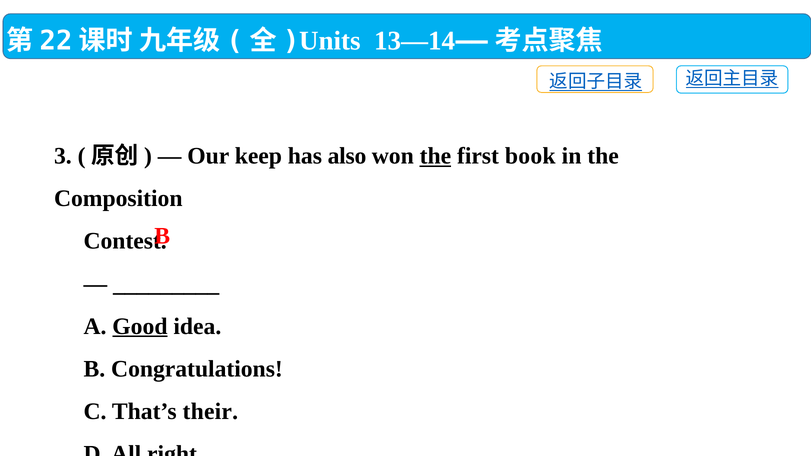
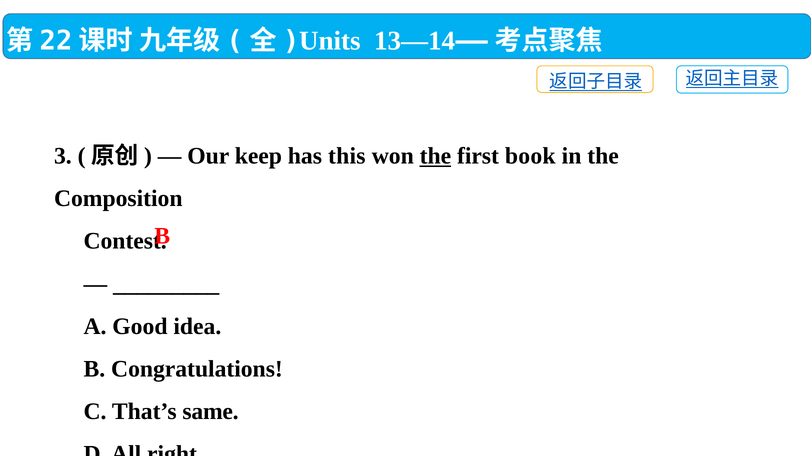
also: also -> this (347, 156)
Good underline: present -> none (140, 326)
their: their -> same (211, 412)
